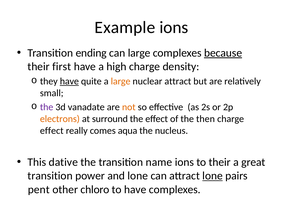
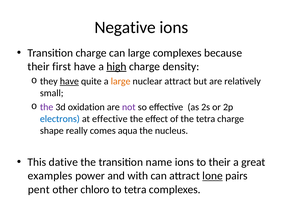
Example: Example -> Negative (125, 27)
Transition ending: ending -> charge (91, 53)
because underline: present -> none (223, 53)
high underline: none -> present (116, 67)
vanadate: vanadate -> oxidation (86, 107)
not colour: orange -> purple (129, 107)
electrons colour: orange -> blue (60, 119)
at surround: surround -> effective (110, 119)
the then: then -> tetra (206, 119)
effect: effect -> shape (52, 131)
transition: transition -> examples (50, 176)
and lone: lone -> with (138, 176)
to have: have -> tetra (135, 190)
